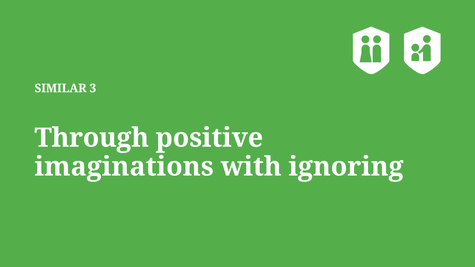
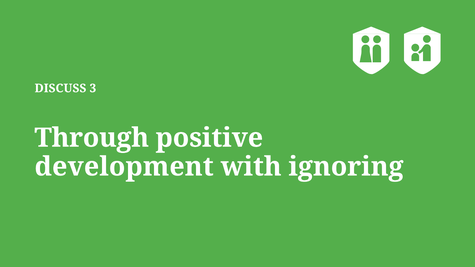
SIMILAR: SIMILAR -> DISCUSS (60, 88)
imaginations: imaginations -> development (124, 167)
